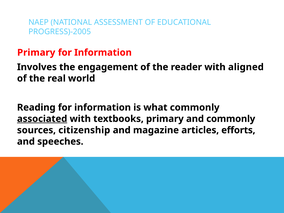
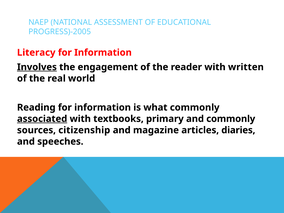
Primary: Primary -> Literacy (36, 53)
Involves underline: none -> present (37, 67)
aligned: aligned -> written (246, 67)
efforts: efforts -> diaries (238, 130)
